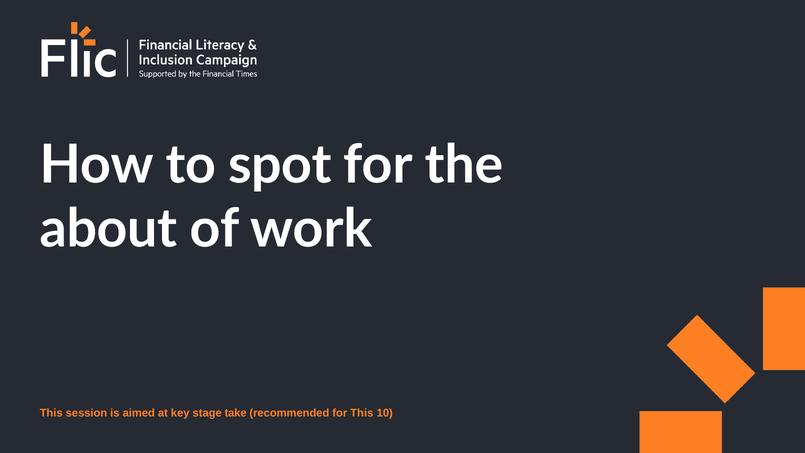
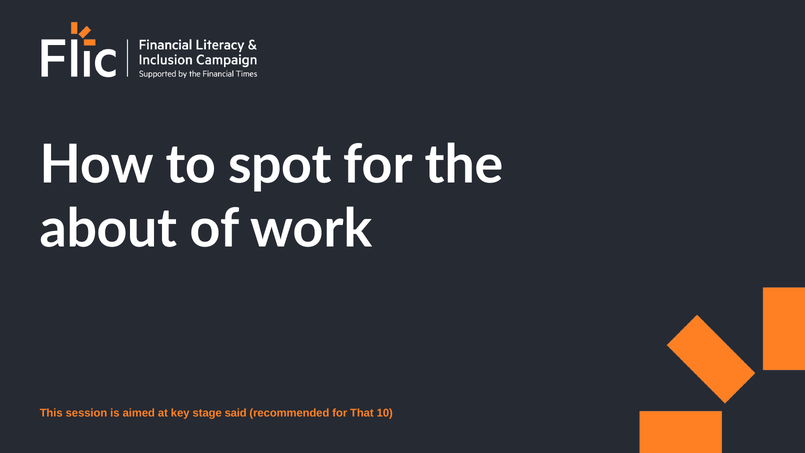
take: take -> said (236, 413)
for This: This -> That (362, 413)
